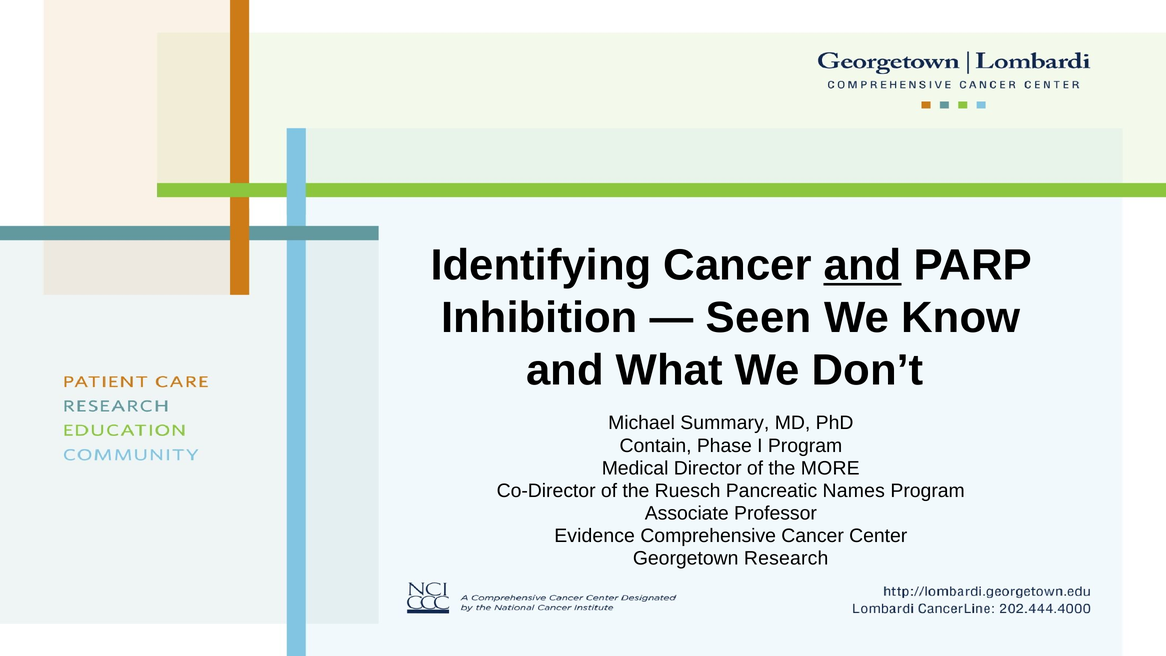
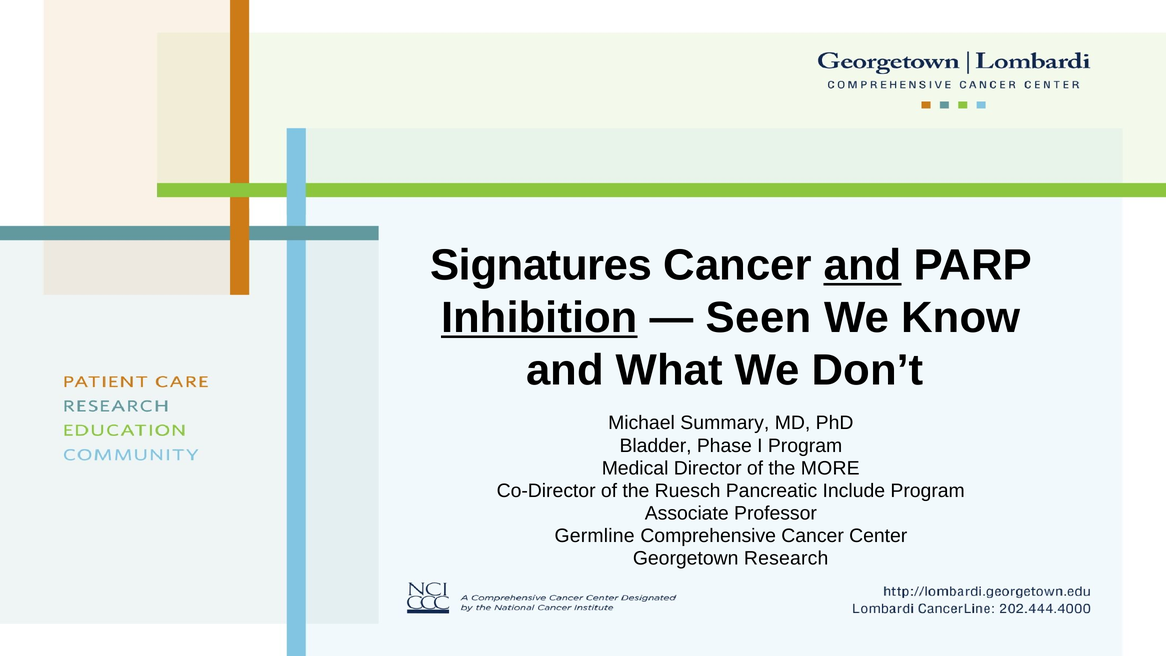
Identifying: Identifying -> Signatures (541, 265)
Inhibition underline: none -> present (539, 318)
Contain: Contain -> Bladder (656, 446)
Names: Names -> Include (854, 491)
Evidence: Evidence -> Germline (595, 536)
